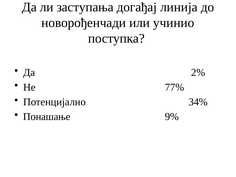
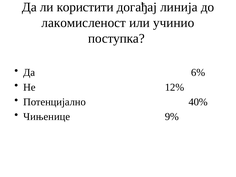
заступања: заступања -> користити (85, 7)
новорођенчади: новорођенчади -> лакомисленост (84, 23)
2%: 2% -> 6% (198, 73)
77%: 77% -> 12% (175, 87)
34%: 34% -> 40% (198, 102)
Понашање: Понашање -> Чињенице (47, 117)
